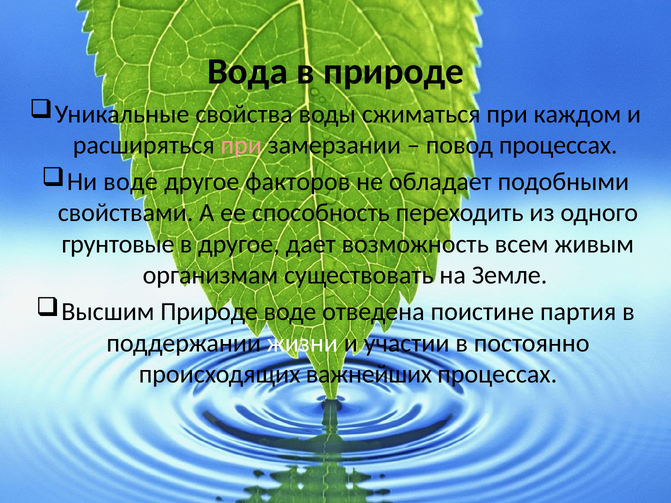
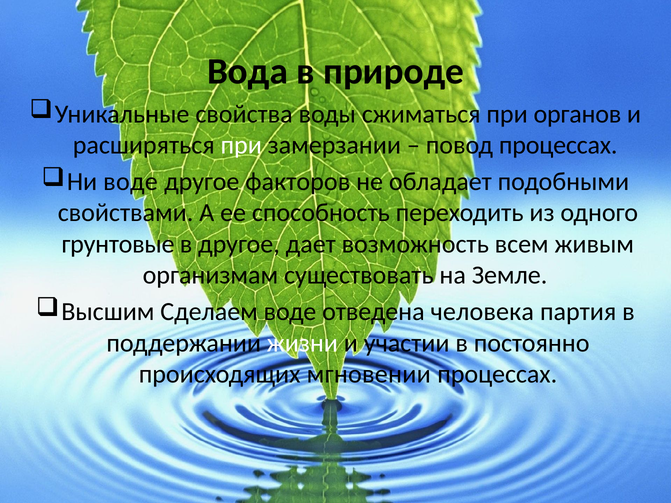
каждом: каждом -> органов (577, 114)
при colour: pink -> white (241, 145)
Высшим Природе: Природе -> Сделаем (209, 312)
поистине: поистине -> человека (482, 312)
важнейших: важнейших -> мгновении (369, 374)
